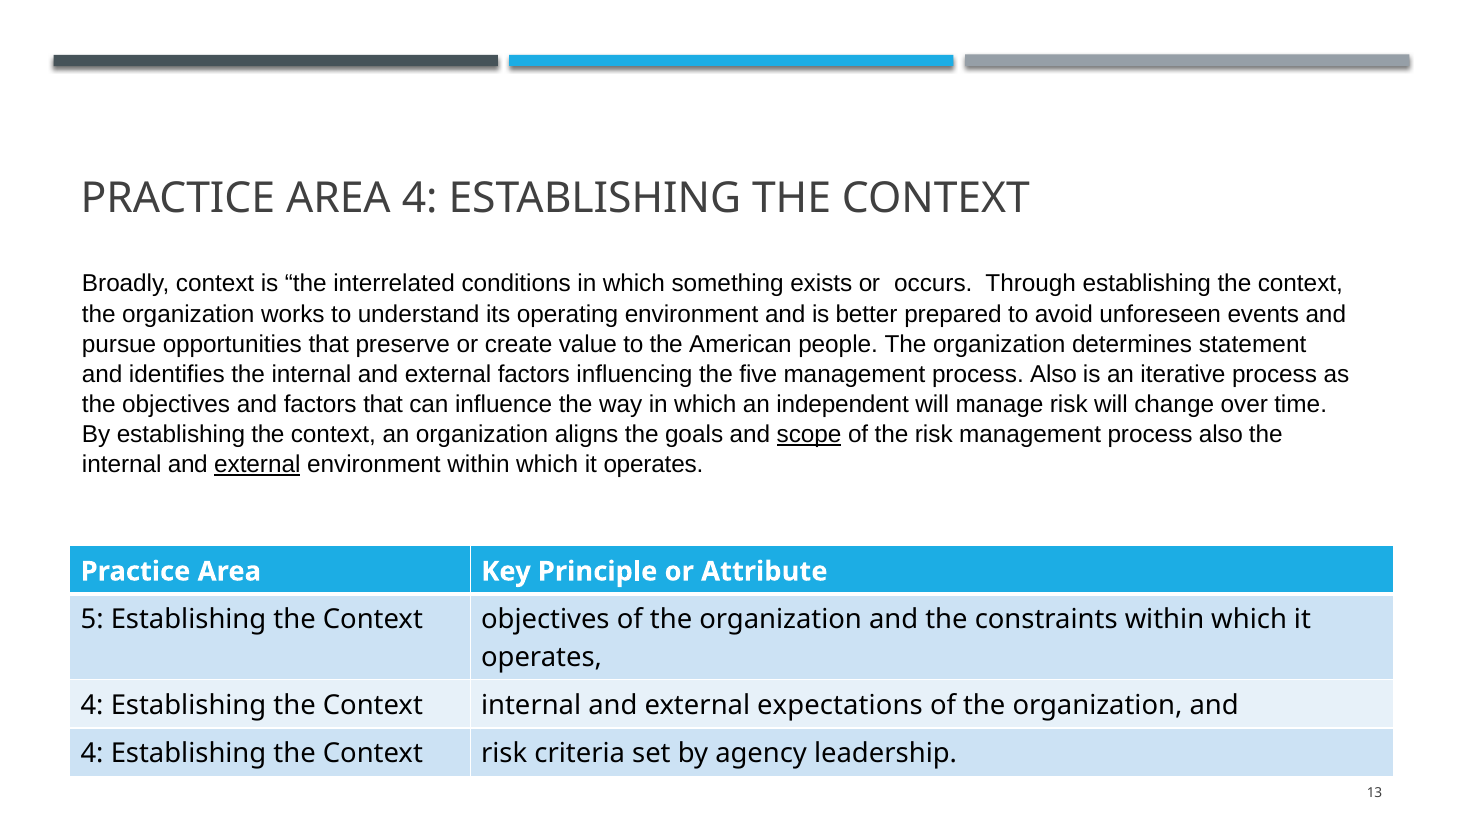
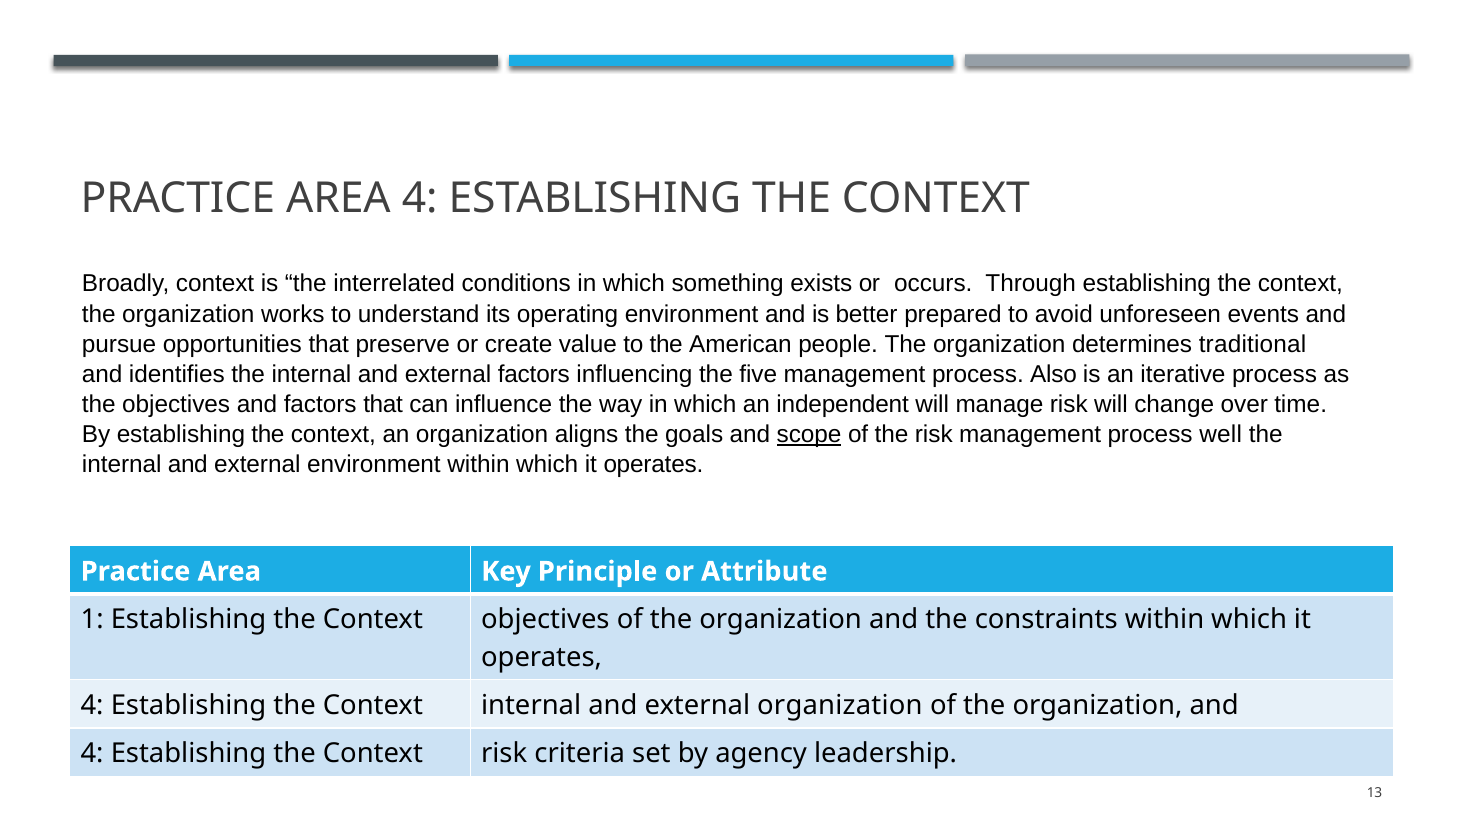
statement: statement -> traditional (1253, 344)
risk management process also: also -> well (1221, 434)
external underline: present -> none (257, 465)
5: 5 -> 1 (92, 620)
external expectations: expectations -> organization (840, 705)
